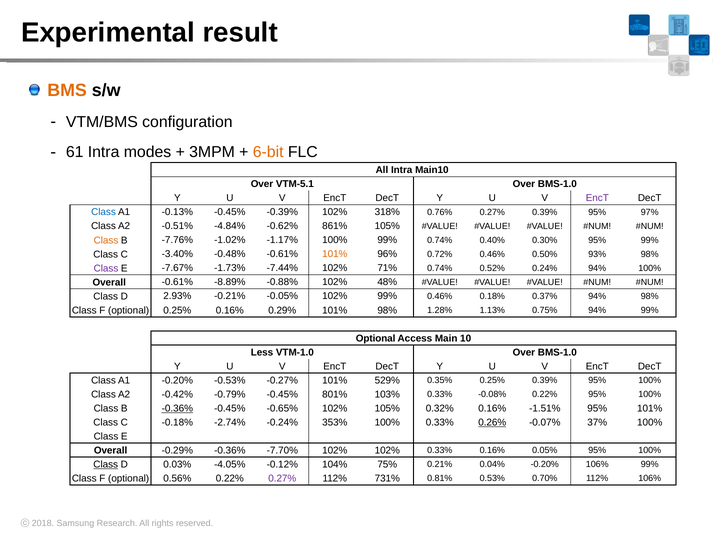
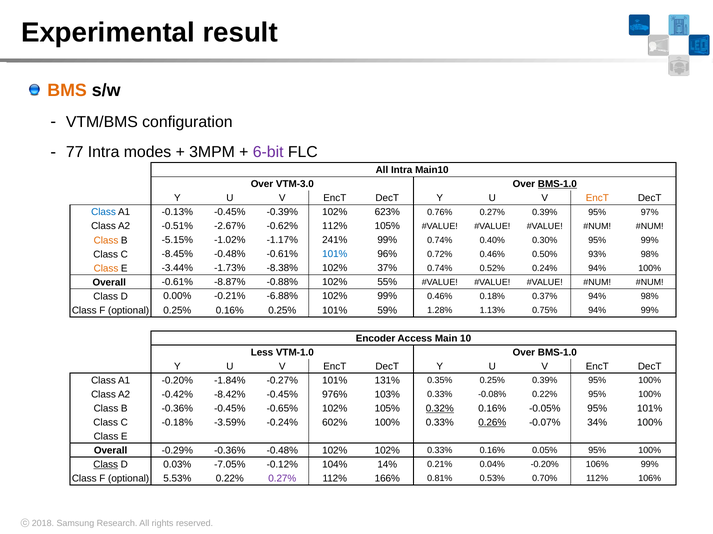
61: 61 -> 77 (75, 152)
6-bit colour: orange -> purple (268, 152)
VTM-5.1: VTM-5.1 -> VTM-3.0 (295, 184)
BMS-1.0 underline: none -> present (557, 184)
EncT colour: purple -> orange (597, 198)
318%: 318% -> 623% (387, 212)
-4.84%: -4.84% -> -2.67% (230, 226)
-0.62% 861%: 861% -> 112% (335, 226)
-7.76%: -7.76% -> -5.15% (177, 240)
-1.17% 100%: 100% -> 241% (335, 240)
-3.40%: -3.40% -> -8.45% (177, 255)
101% colour: orange -> blue (335, 255)
Class colour: purple -> orange (106, 269)
-7.67%: -7.67% -> -3.44% (177, 269)
-7.44%: -7.44% -> -8.38% (282, 269)
71%: 71% -> 37% (387, 269)
-8.89%: -8.89% -> -8.87% (230, 283)
48%: 48% -> 55% (387, 283)
2.93%: 2.93% -> 0.00% (177, 297)
-0.05%: -0.05% -> -6.88% (282, 297)
0.16% 0.29%: 0.29% -> 0.25% (282, 311)
101% 98%: 98% -> 59% (387, 311)
Optional: Optional -> Encoder (376, 339)
-0.53%: -0.53% -> -1.84% (230, 381)
529%: 529% -> 131% (387, 381)
-0.79%: -0.79% -> -8.42% (230, 395)
801%: 801% -> 976% (335, 395)
-0.36% underline: present -> none (177, 409)
0.32% underline: none -> present (440, 409)
-1.51%: -1.51% -> -0.05% (545, 409)
-2.74%: -2.74% -> -3.59% (230, 423)
353%: 353% -> 602% (335, 423)
37%: 37% -> 34% (597, 423)
-0.36% -7.70%: -7.70% -> -0.48% (282, 451)
-4.05%: -4.05% -> -7.05% (230, 465)
75%: 75% -> 14% (387, 465)
0.56%: 0.56% -> 5.53% (177, 479)
731%: 731% -> 166% (387, 479)
